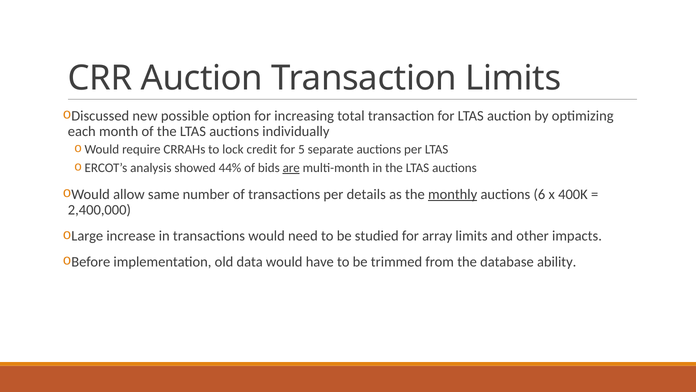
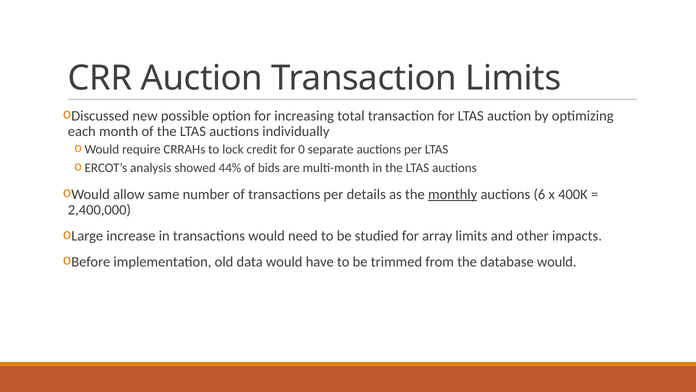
5: 5 -> 0 (301, 149)
are underline: present -> none (291, 168)
database ability: ability -> would (557, 262)
